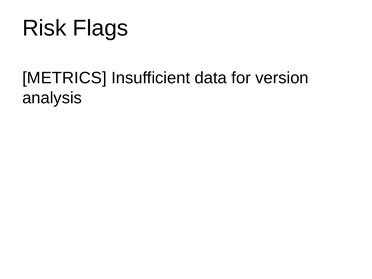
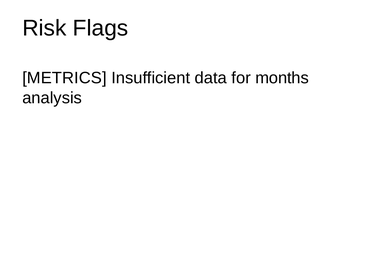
version: version -> months (282, 78)
